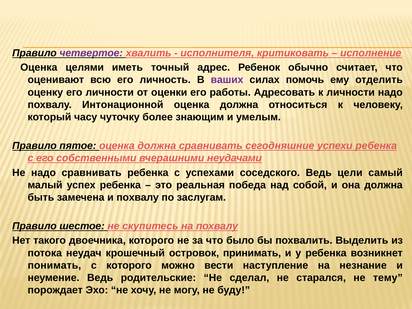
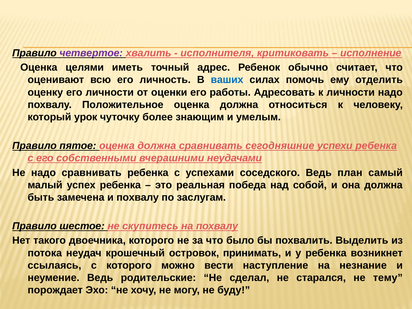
ваших colour: purple -> blue (227, 80)
Интонационной: Интонационной -> Положительное (123, 105)
часу: часу -> урок (86, 117)
цели: цели -> план (350, 173)
понимать: понимать -> ссылаясь (54, 265)
